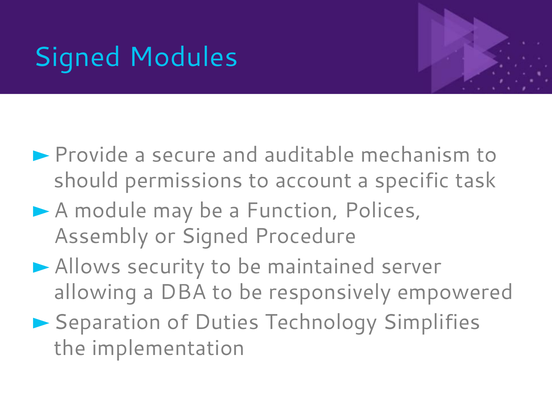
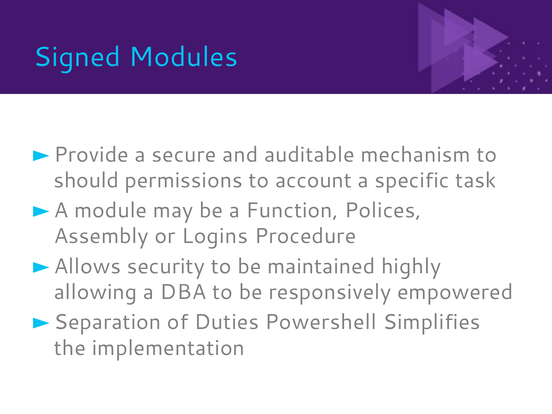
or Signed: Signed -> Logins (215, 236)
server: server -> highly (411, 266)
Technology: Technology -> Powershell (321, 322)
